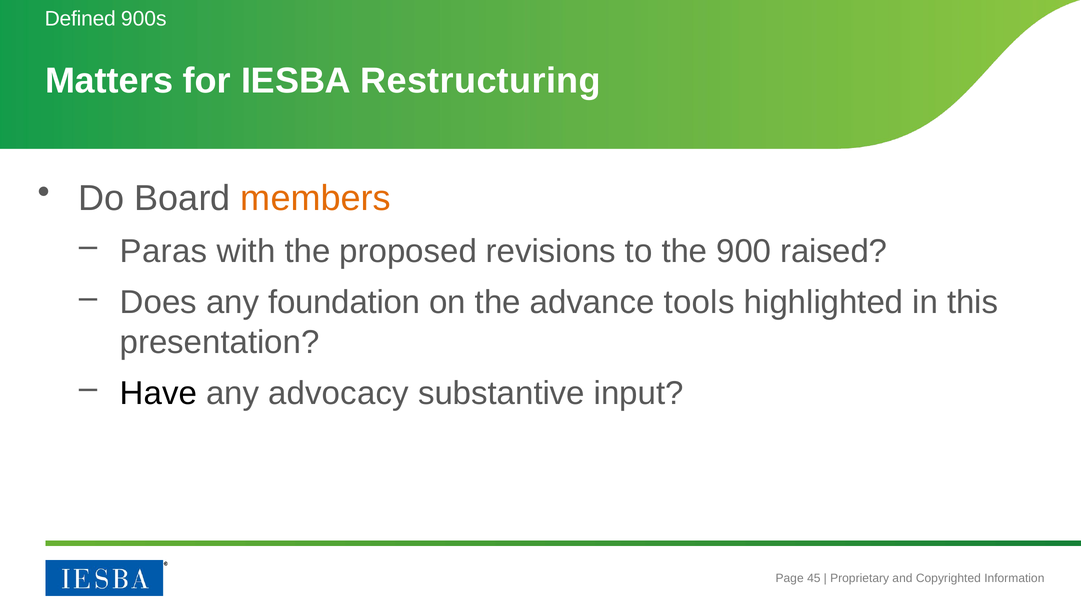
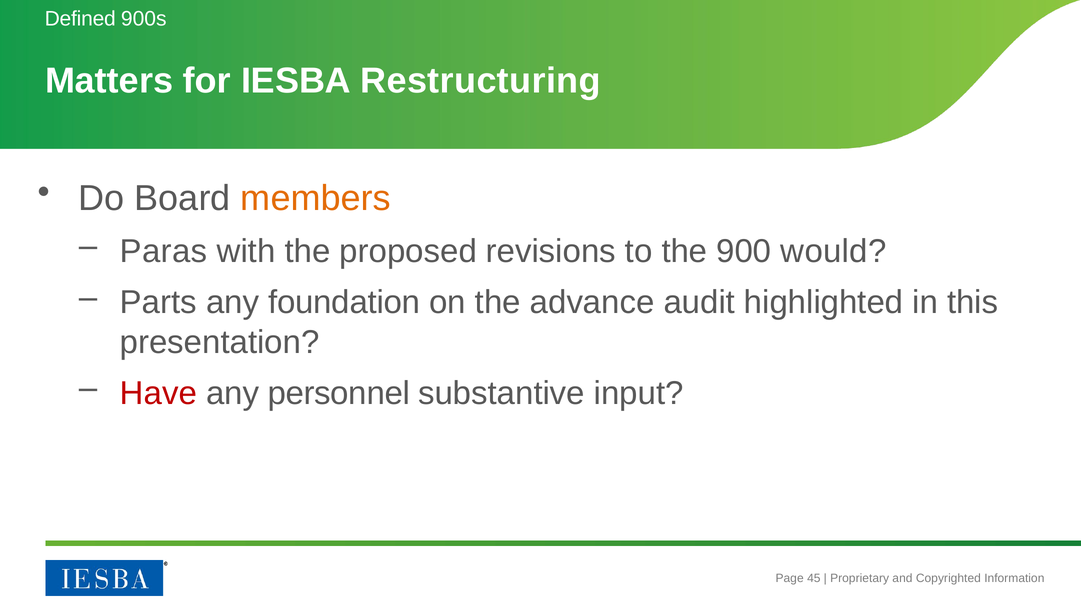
raised: raised -> would (833, 251)
Does: Does -> Parts (158, 303)
tools: tools -> audit (699, 303)
Have colour: black -> red (158, 394)
advocacy: advocacy -> personnel (339, 394)
